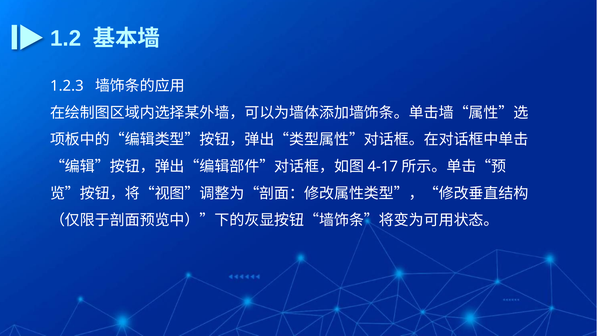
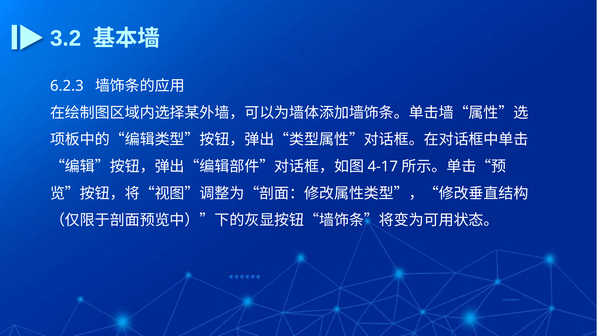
1.2: 1.2 -> 3.2 (66, 38)
1.2.3: 1.2.3 -> 6.2.3 (67, 86)
